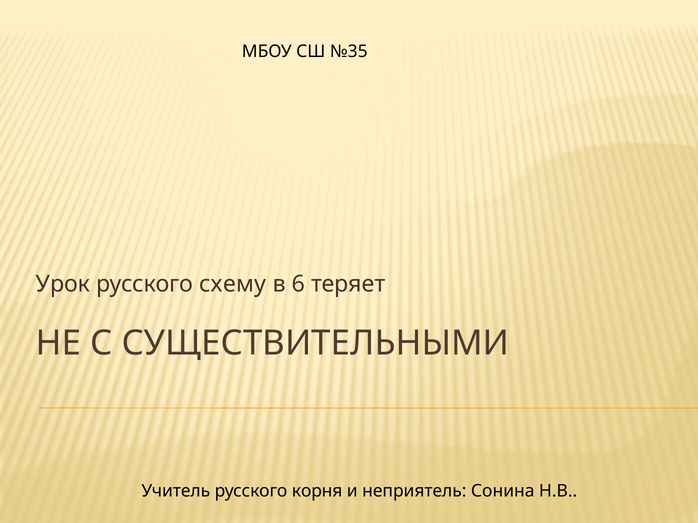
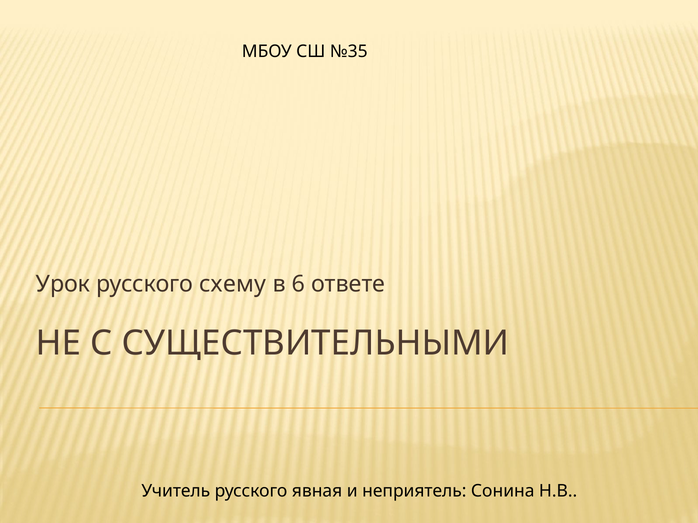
теряет: теряет -> ответе (348, 284)
корня: корня -> явная (317, 491)
